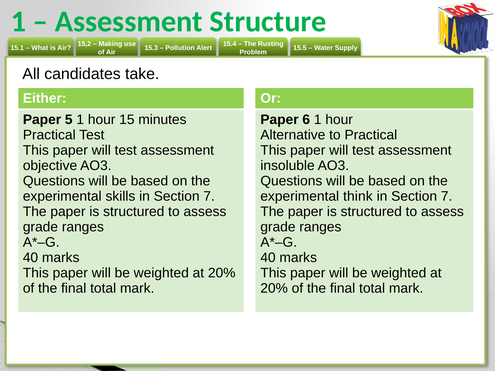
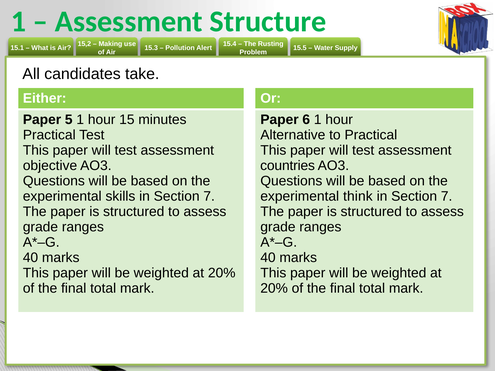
insoluble: insoluble -> countries (288, 166)
